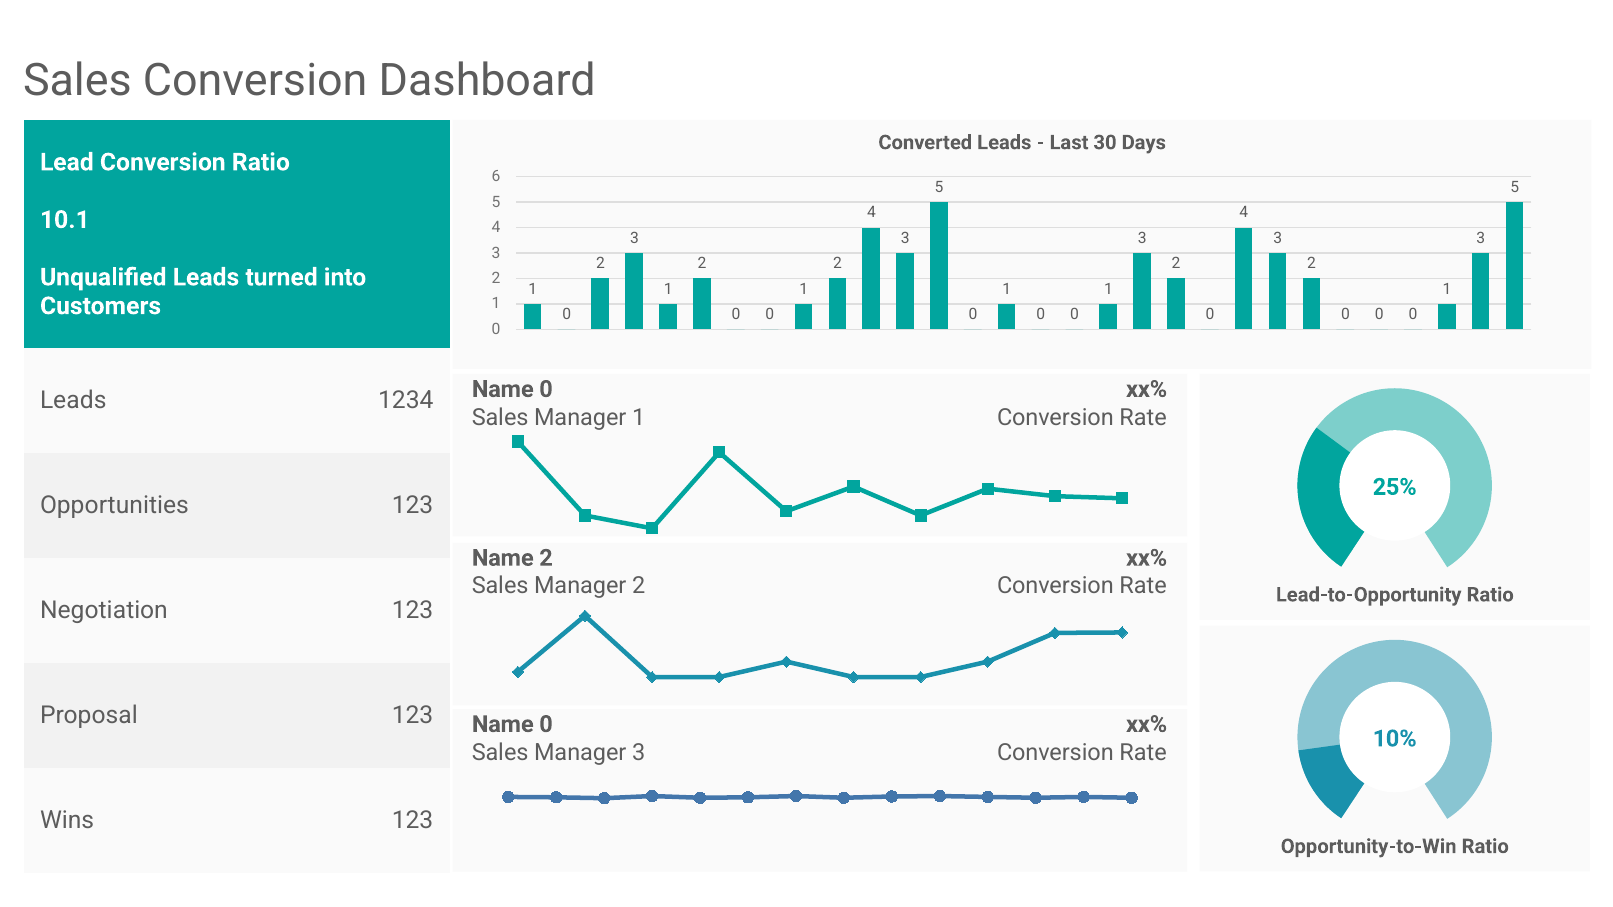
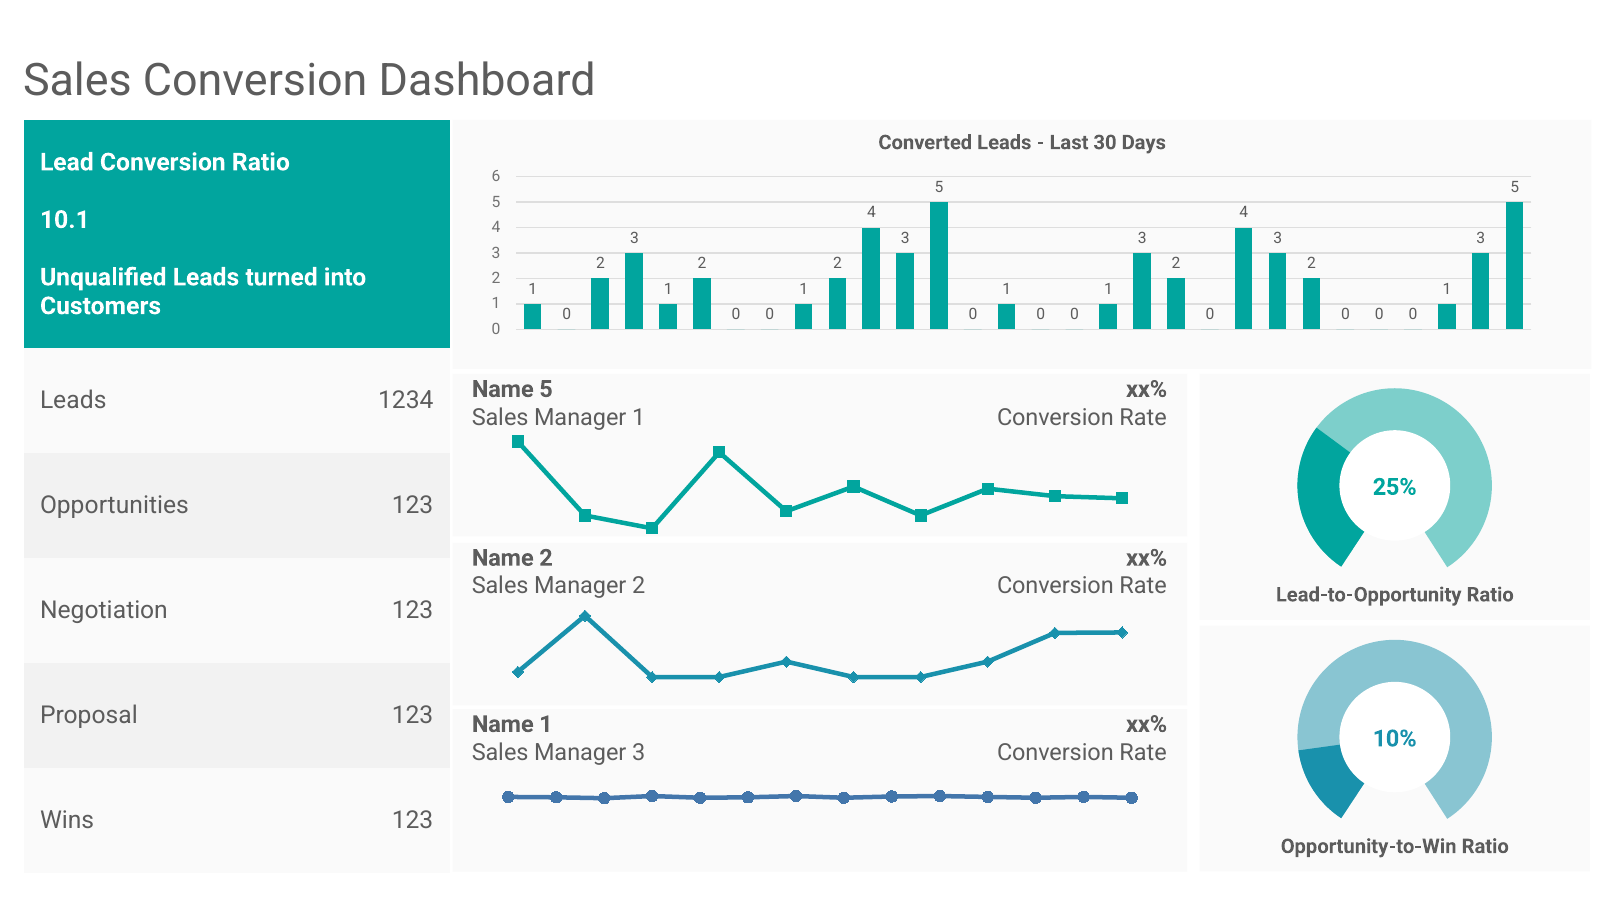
0: 0 -> 5 (546, 389)
0: 0 -> 1 (546, 725)
